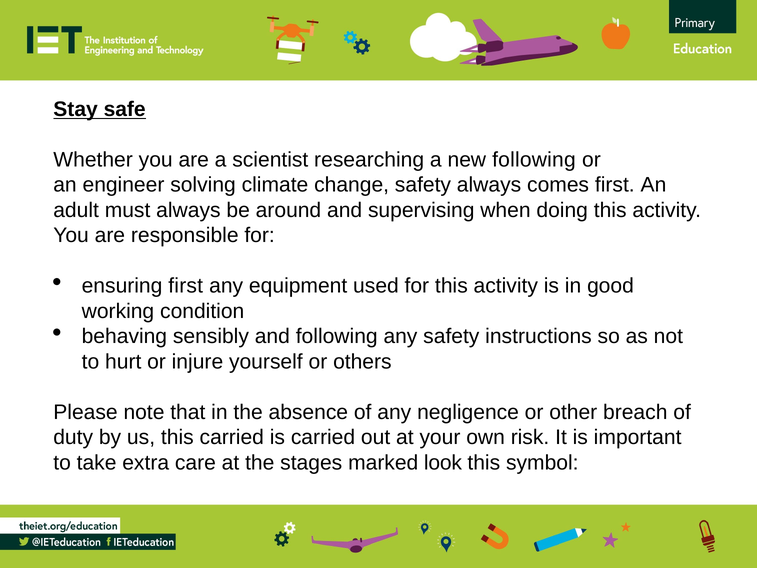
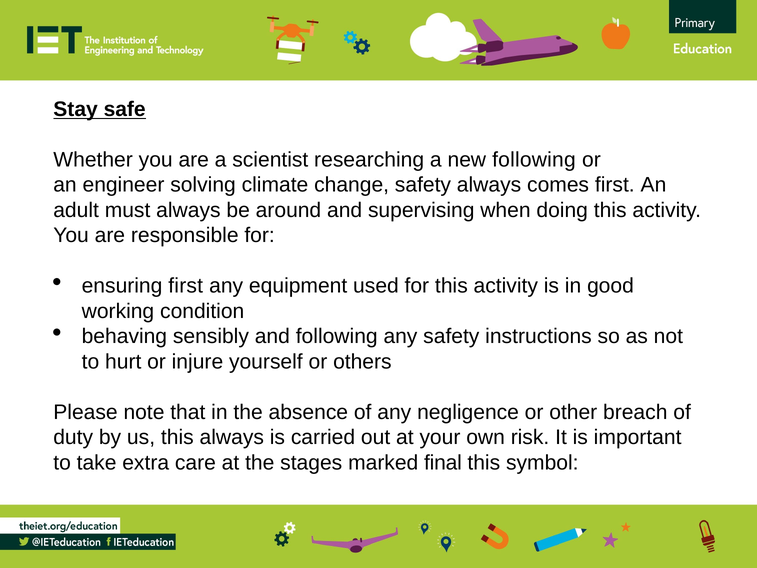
this carried: carried -> always (232, 437)
look: look -> final (443, 462)
